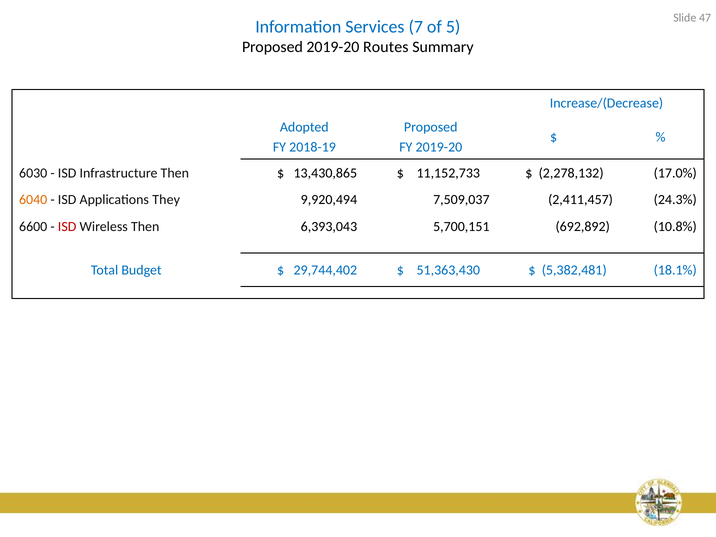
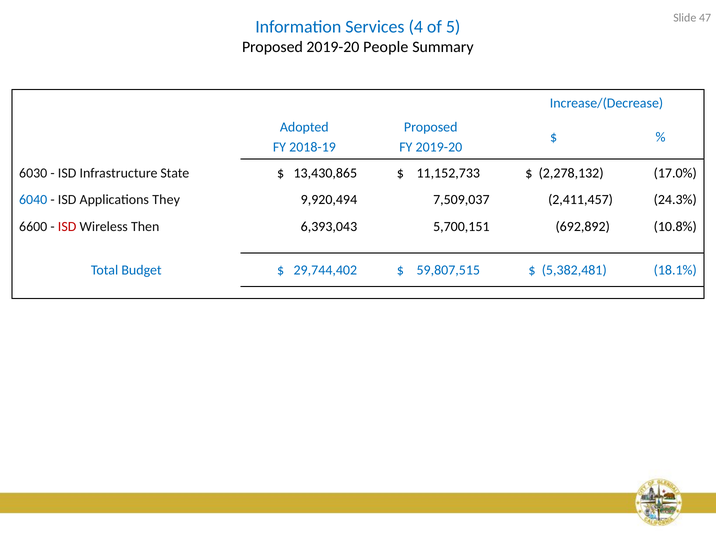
7: 7 -> 4 (416, 27)
Routes: Routes -> People (386, 47)
Infrastructure Then: Then -> State (175, 173)
6040 colour: orange -> blue (33, 200)
51,363,430: 51,363,430 -> 59,807,515 (448, 270)
